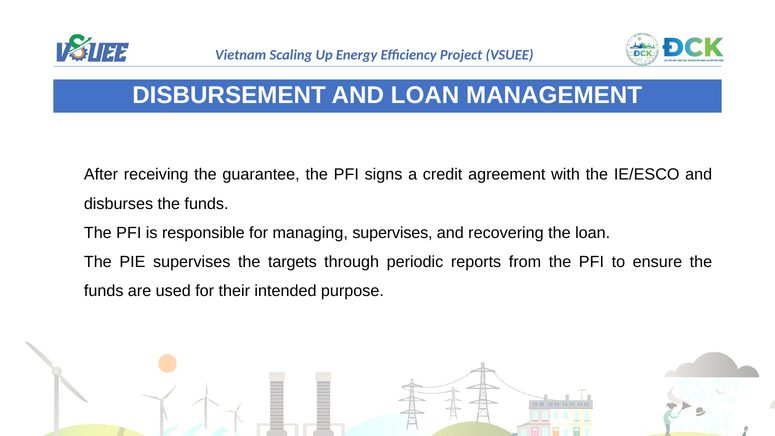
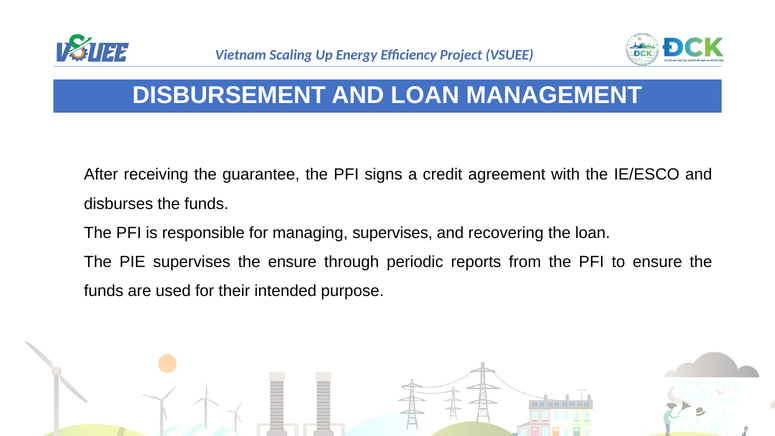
the targets: targets -> ensure (292, 262)
